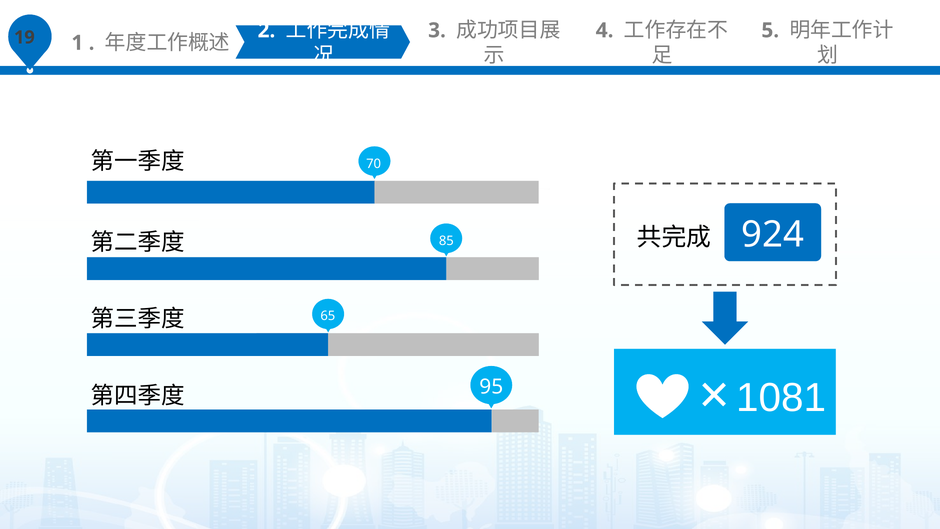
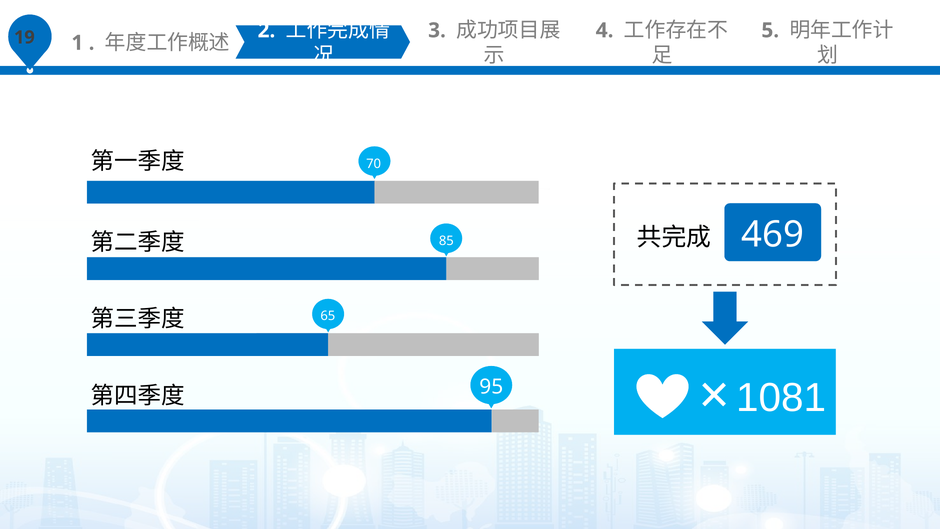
924: 924 -> 469 (773, 235)
